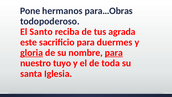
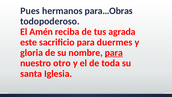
Pone: Pone -> Pues (30, 11)
Santo: Santo -> Amén (41, 32)
gloria underline: present -> none (32, 53)
tuyo: tuyo -> otro (62, 63)
